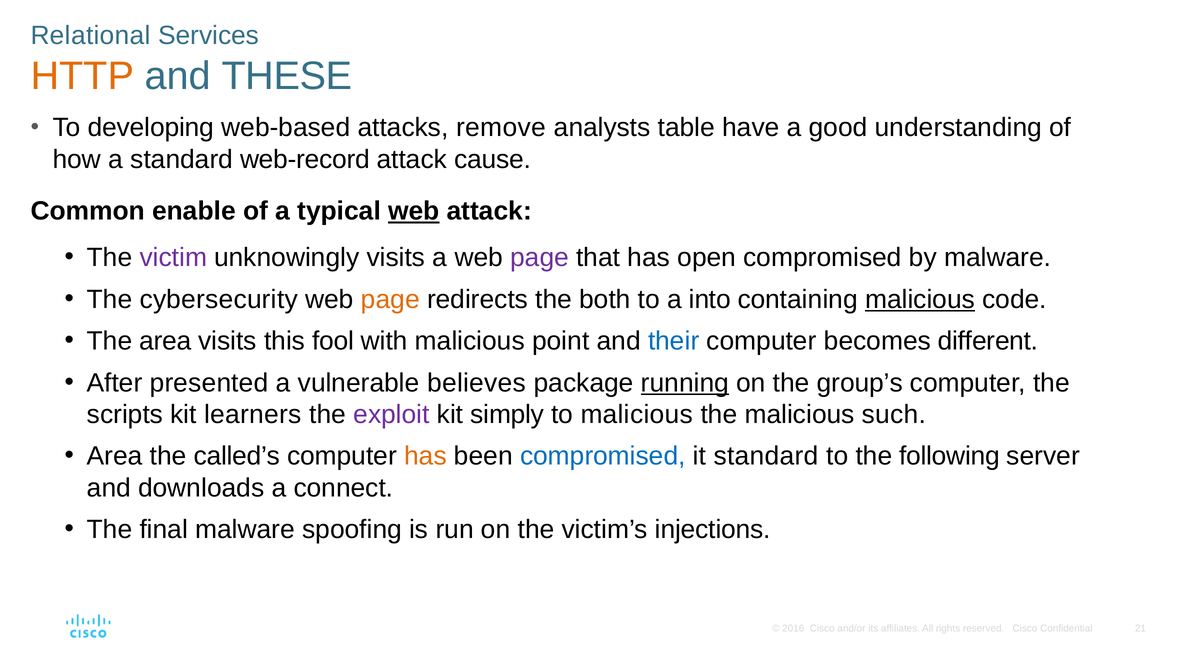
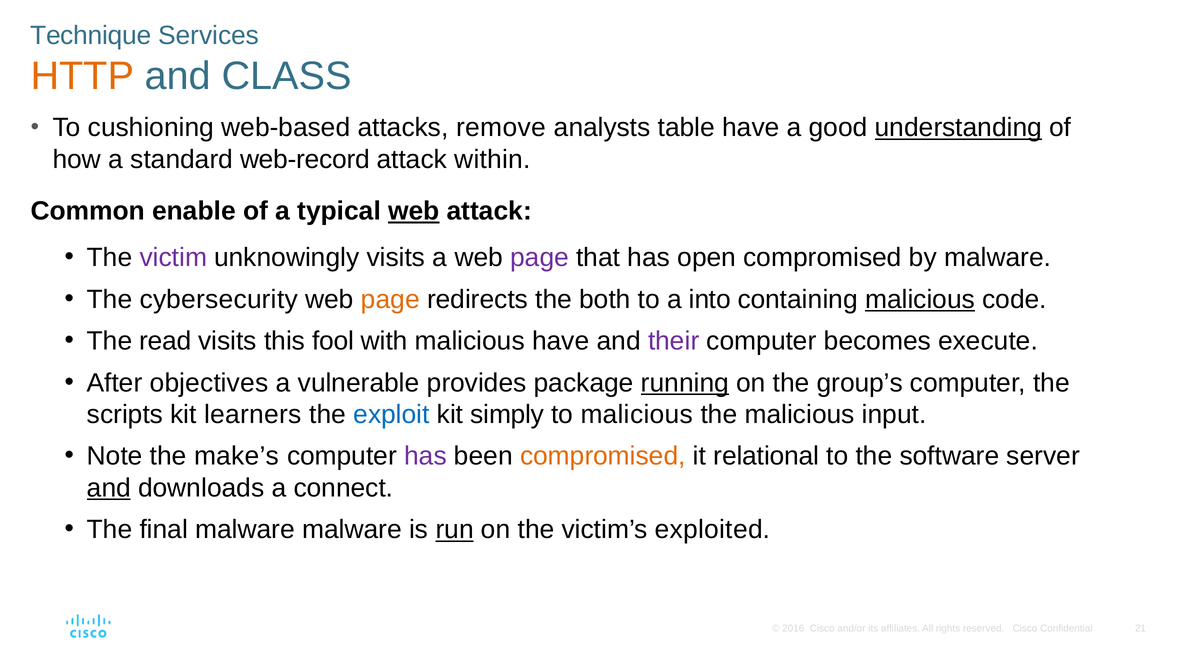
Relational: Relational -> Technique (91, 36)
THESE: THESE -> CLASS (287, 76)
developing: developing -> cushioning (151, 128)
understanding underline: none -> present (958, 128)
cause: cause -> within (492, 159)
The area: area -> read (165, 341)
malicious point: point -> have (561, 341)
their colour: blue -> purple (674, 341)
different: different -> execute (988, 341)
presented: presented -> objectives (209, 383)
believes: believes -> provides (477, 383)
exploit colour: purple -> blue (391, 415)
such: such -> input (894, 415)
Area: Area -> Note (115, 456)
called’s: called’s -> make’s (237, 456)
has colour: orange -> purple (426, 456)
compromised colour: blue -> orange (603, 456)
it standard: standard -> relational (766, 456)
following: following -> software (949, 456)
and underline: none -> present (109, 488)
malware spoofing: spoofing -> malware (352, 530)
run underline: none -> present (455, 530)
injections: injections -> exploited (713, 530)
